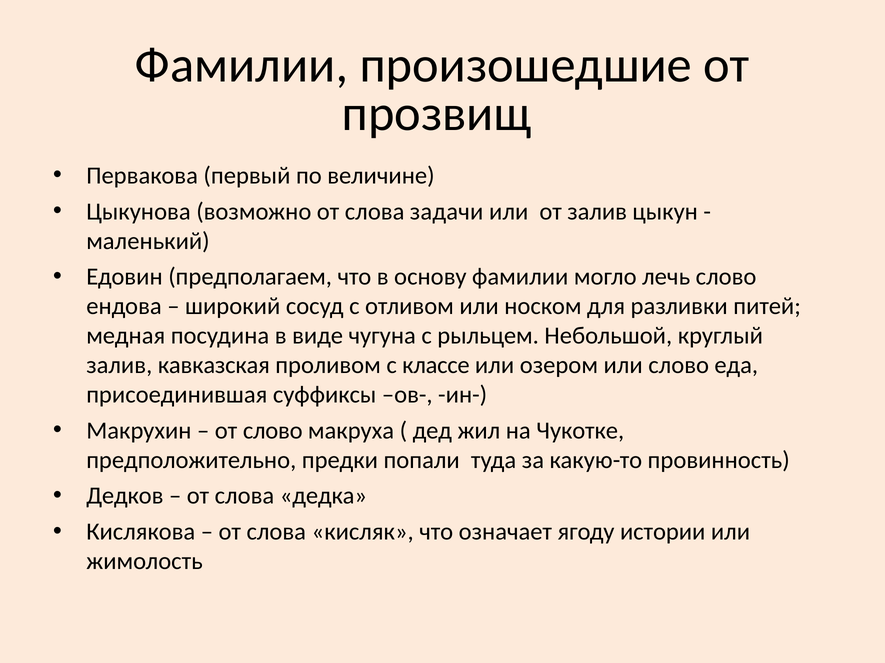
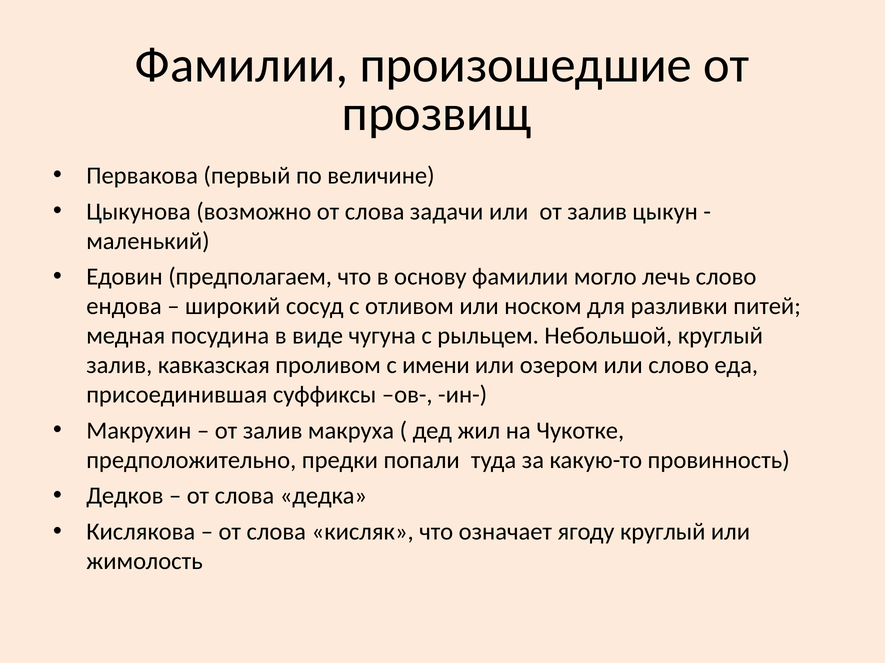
классе: классе -> имени (436, 366)
слово: слово -> залив (273, 431)
ягоду истории: истории -> круглый (663, 532)
